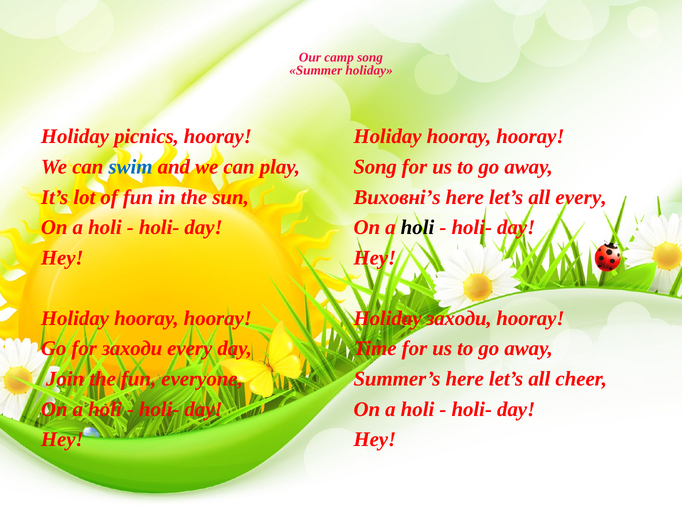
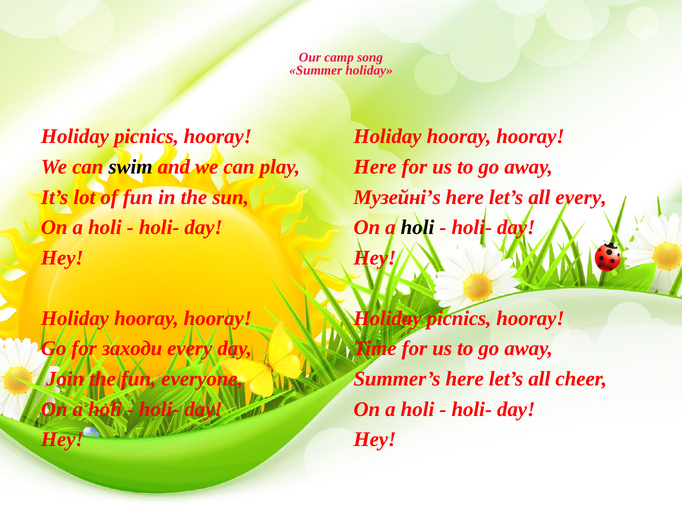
swim colour: blue -> black (131, 167)
Song: Song -> Here (375, 167)
Виховні’s: Виховні’s -> Музейні’s (397, 197)
заходи: заходи -> picnics (459, 319)
